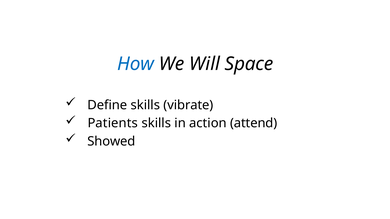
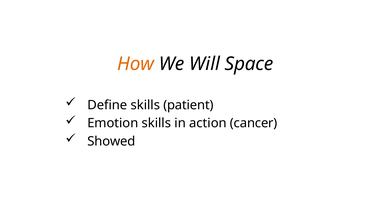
How colour: blue -> orange (136, 64)
vibrate: vibrate -> patient (188, 105)
Patients: Patients -> Emotion (113, 123)
attend: attend -> cancer (254, 123)
